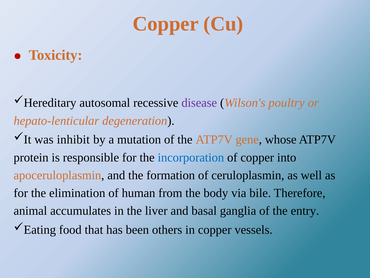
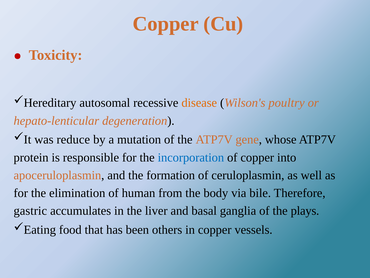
disease colour: purple -> orange (199, 103)
inhibit: inhibit -> reduce (73, 139)
animal: animal -> gastric (30, 211)
entry: entry -> plays (305, 211)
